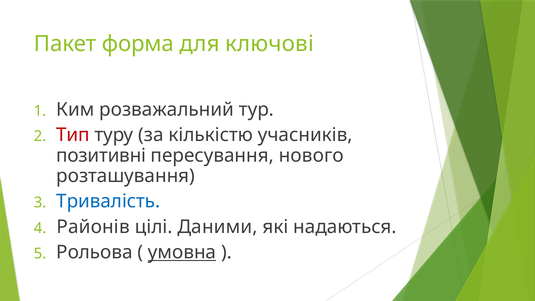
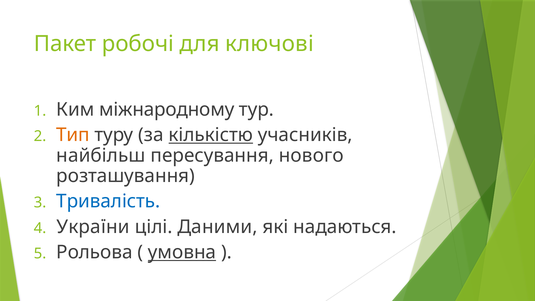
форма: форма -> робочі (138, 44)
розважальний: розважальний -> міжнародному (167, 110)
Тип colour: red -> orange (73, 135)
кількістю underline: none -> present (211, 135)
позитивні: позитивні -> найбільш (101, 155)
Районів: Районів -> України (93, 227)
